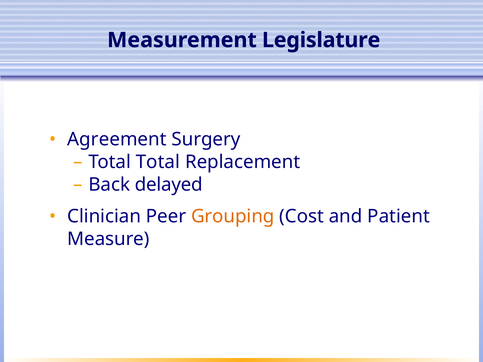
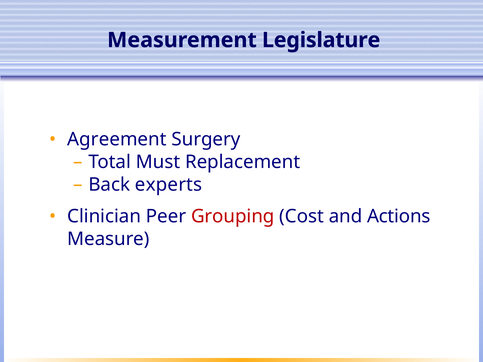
Total Total: Total -> Must (158, 162)
delayed: delayed -> experts (169, 185)
Grouping colour: orange -> red (233, 217)
Patient: Patient -> Actions (399, 217)
